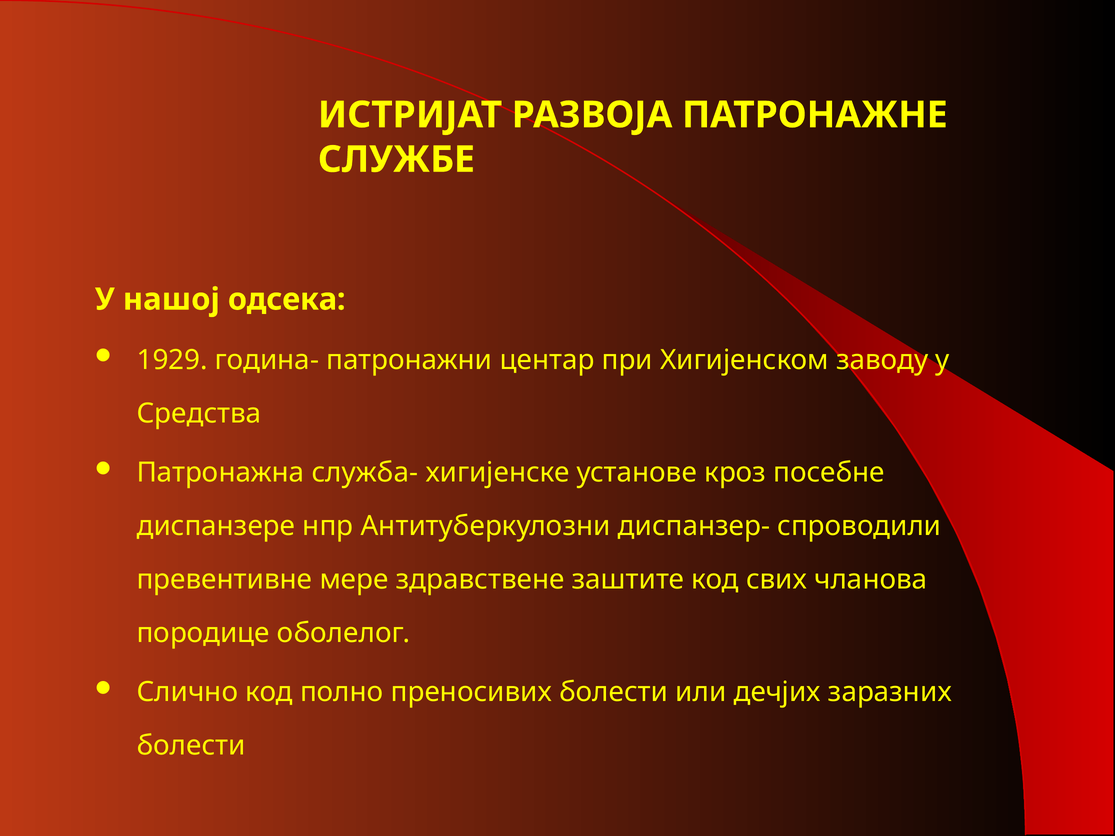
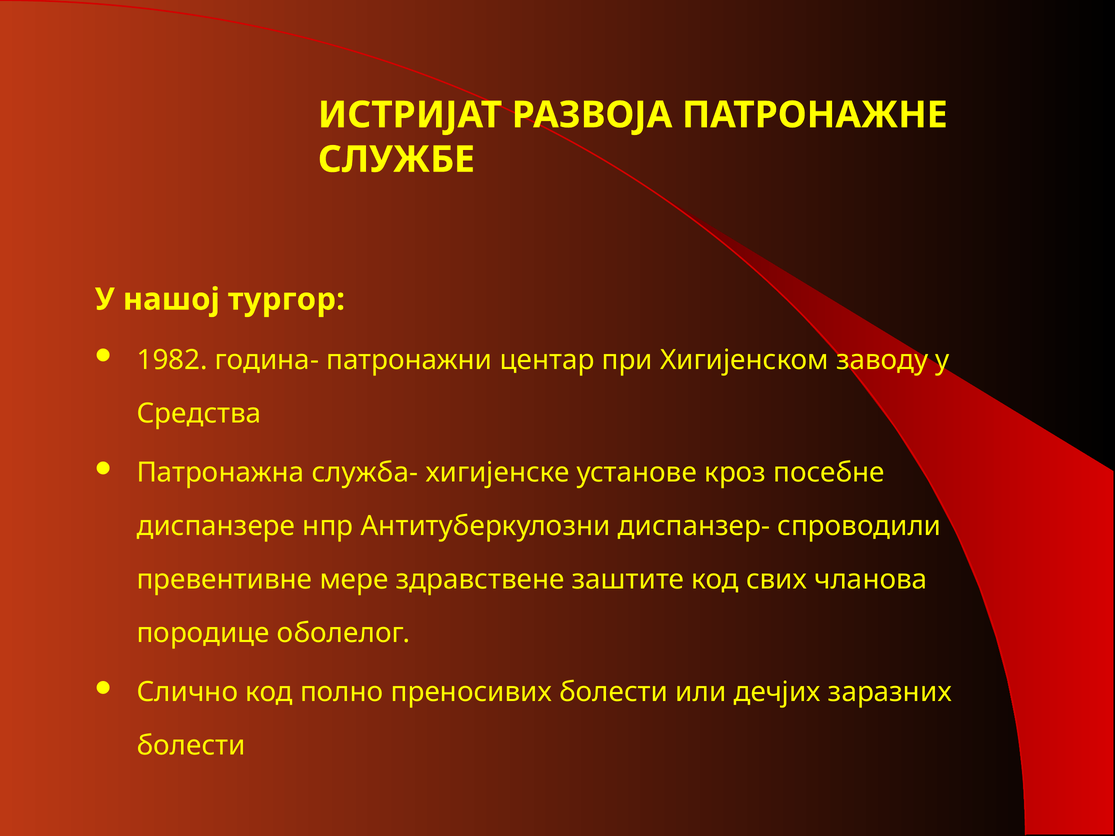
одсека: одсека -> тургор (286, 300)
1929: 1929 -> 1982 (172, 360)
